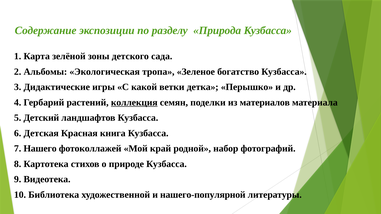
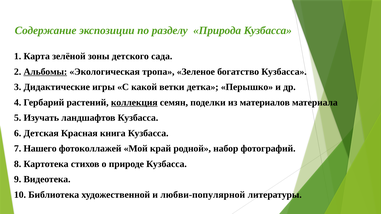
Альбомы underline: none -> present (45, 72)
Детский: Детский -> Изучать (41, 118)
нашего-популярной: нашего-популярной -> любви-популярной (203, 195)
